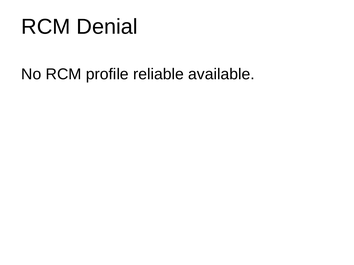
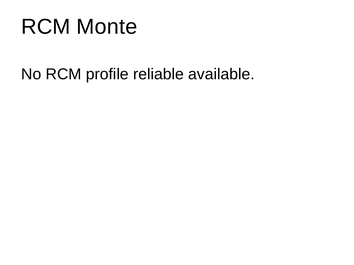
Denial: Denial -> Monte (107, 27)
